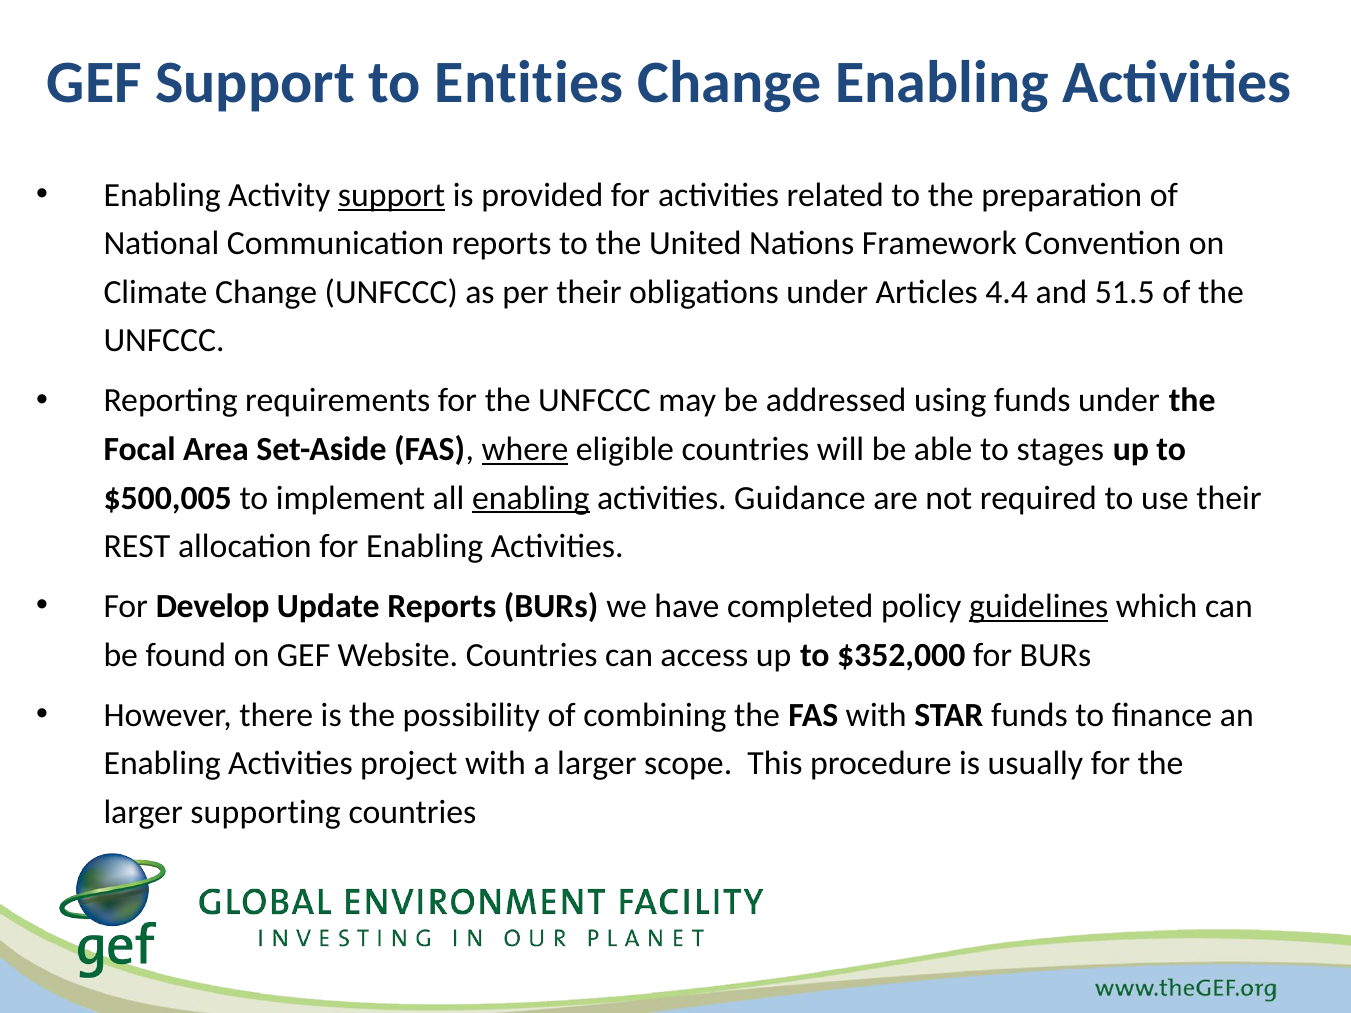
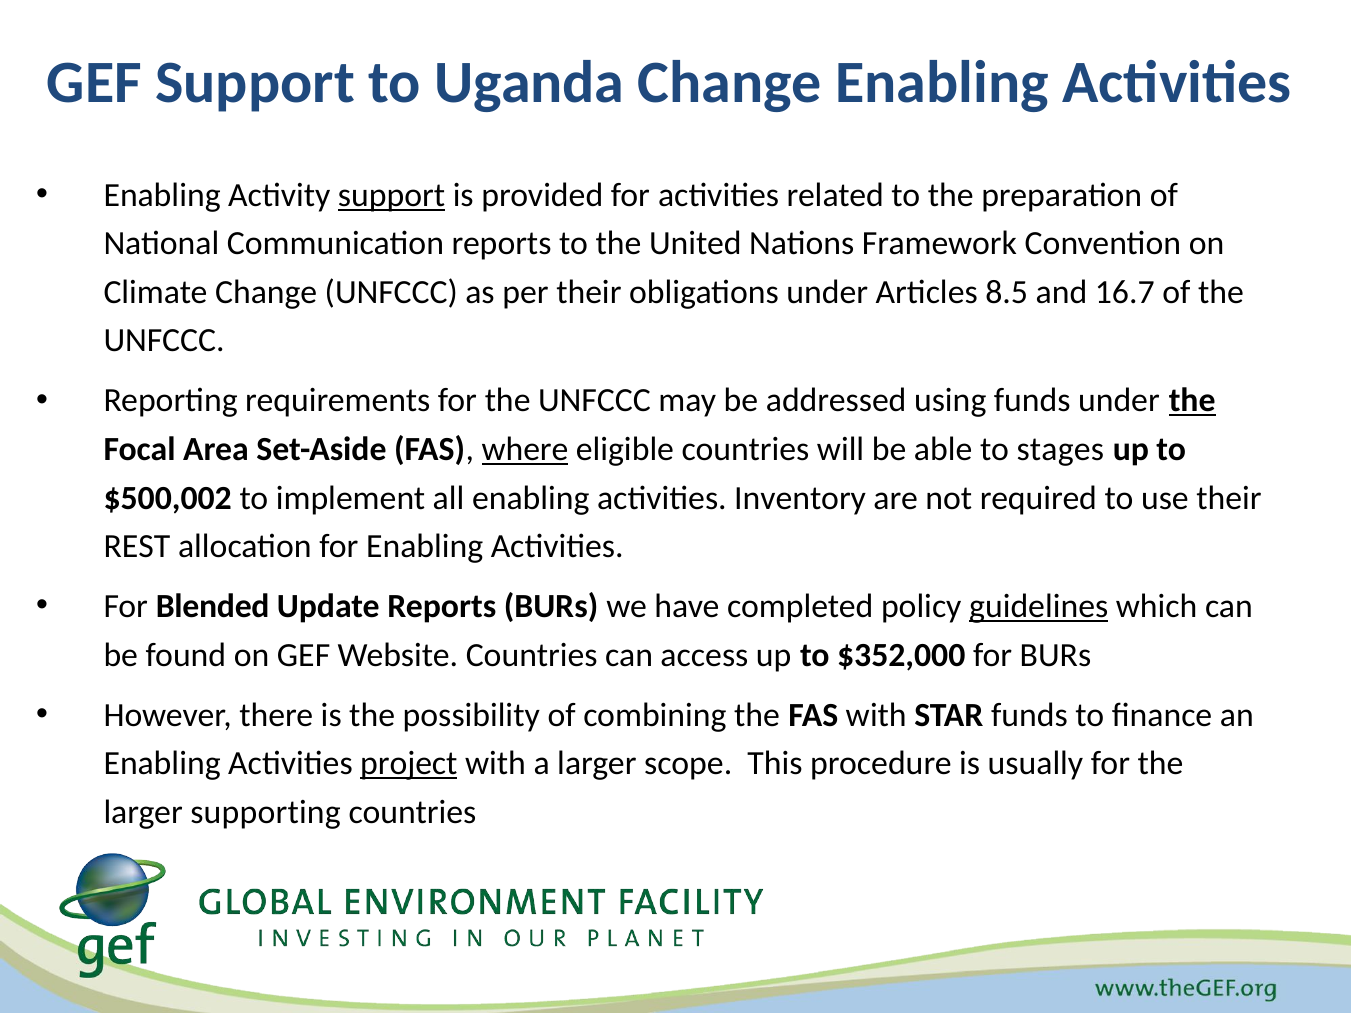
Entities: Entities -> Uganda (529, 83)
4.4: 4.4 -> 8.5 (1007, 292)
51.5: 51.5 -> 16.7 (1125, 292)
the underline: none -> present (1192, 401)
$500,005: $500,005 -> $500,002 (168, 498)
enabling underline: present -> none (531, 498)
Guidance: Guidance -> Inventory (800, 498)
Develop: Develop -> Blended (213, 607)
project underline: none -> present (409, 764)
